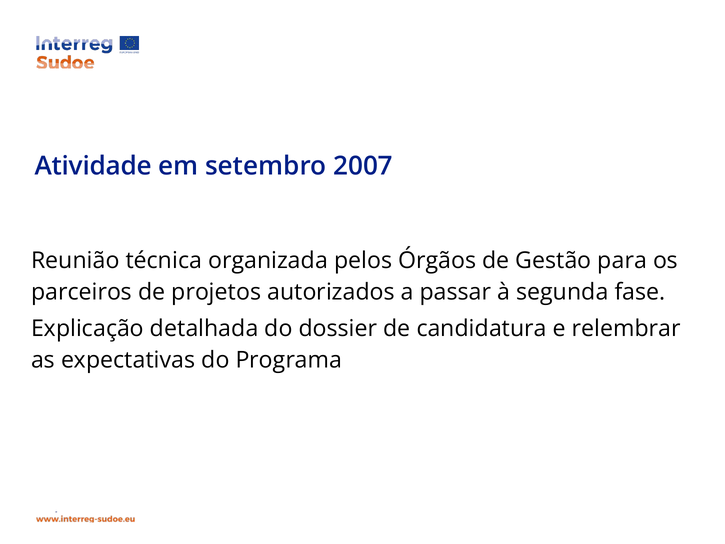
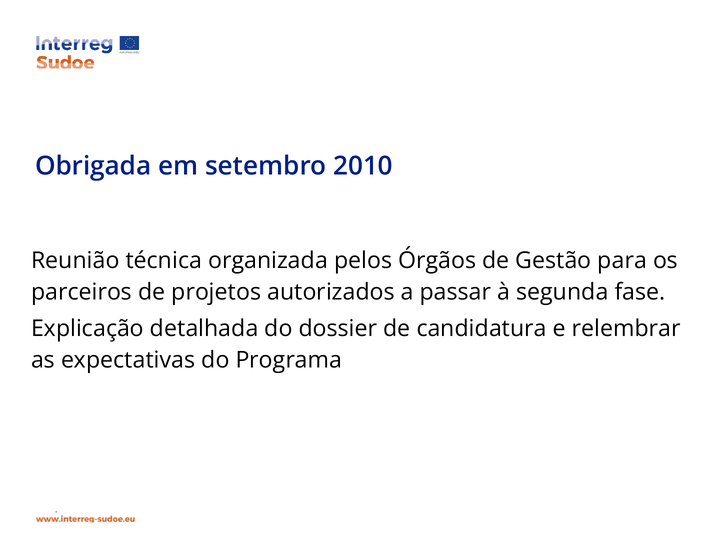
Atividade: Atividade -> Obrigada (93, 166)
2007: 2007 -> 2010 (363, 166)
